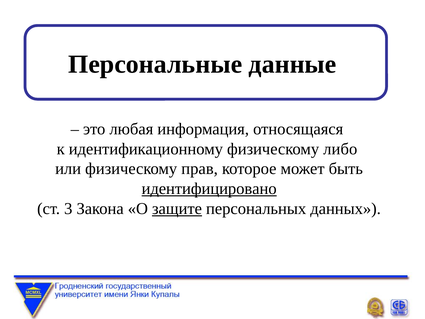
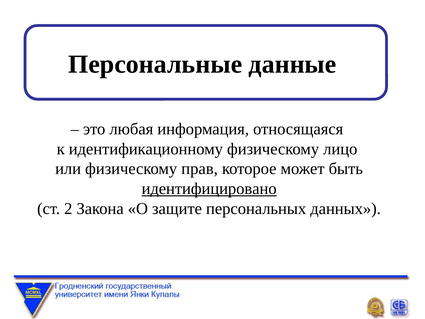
либо: либо -> лицо (340, 149)
3: 3 -> 2 (68, 208)
защите underline: present -> none (177, 208)
